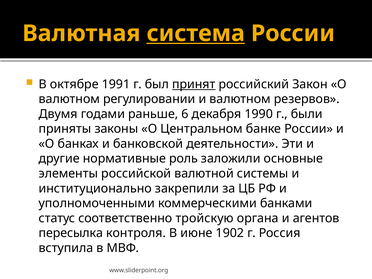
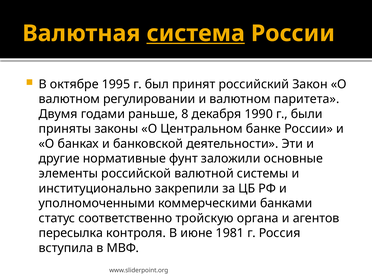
1991: 1991 -> 1995 (116, 84)
принят underline: present -> none (194, 84)
резервов: резервов -> паритета (307, 99)
6: 6 -> 8 (185, 114)
роль: роль -> фунт (183, 159)
1902: 1902 -> 1981 (230, 233)
